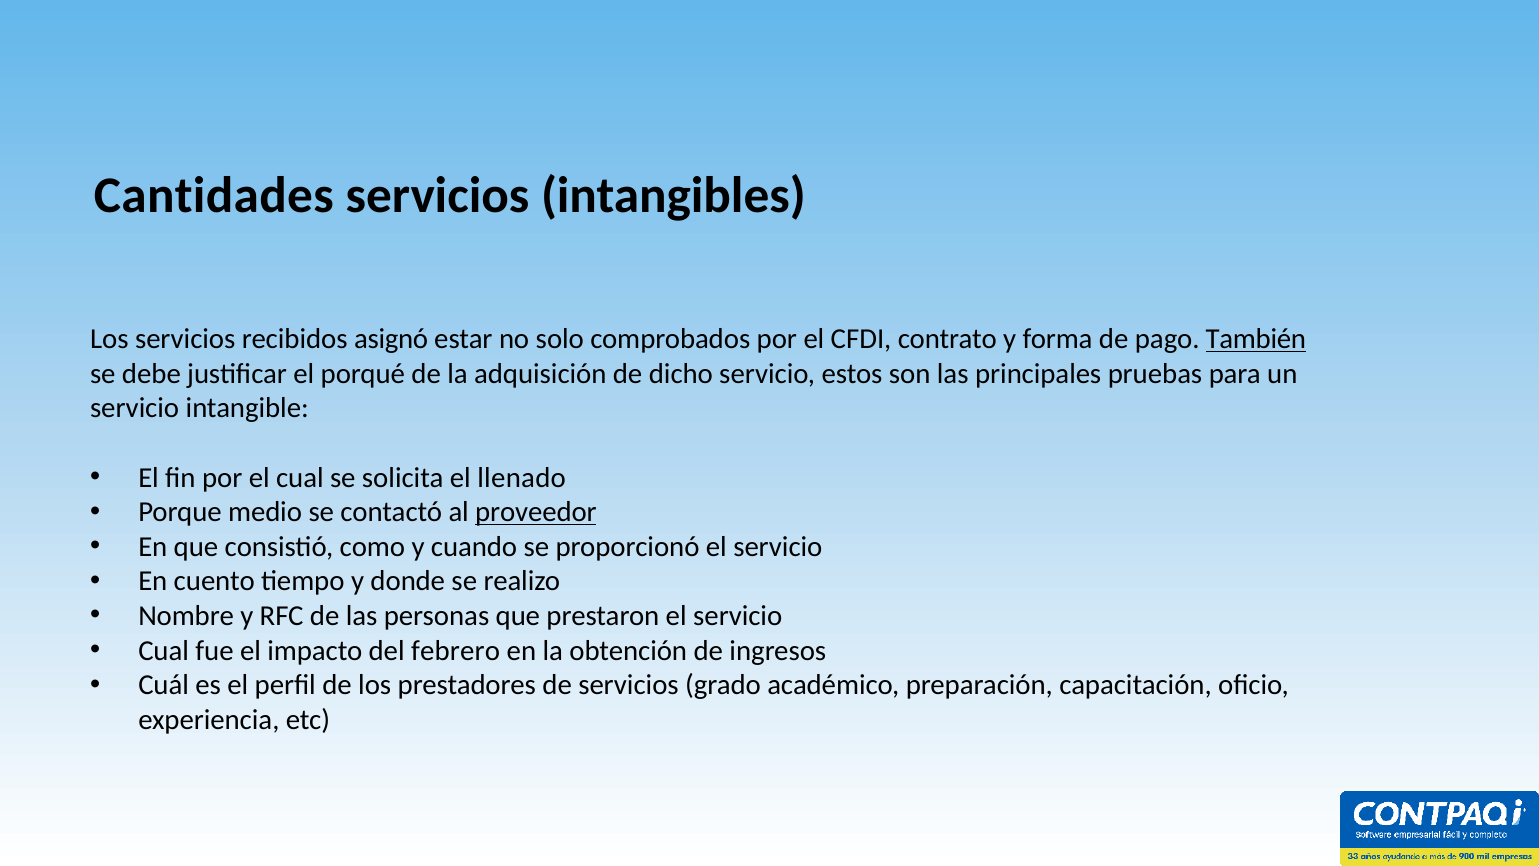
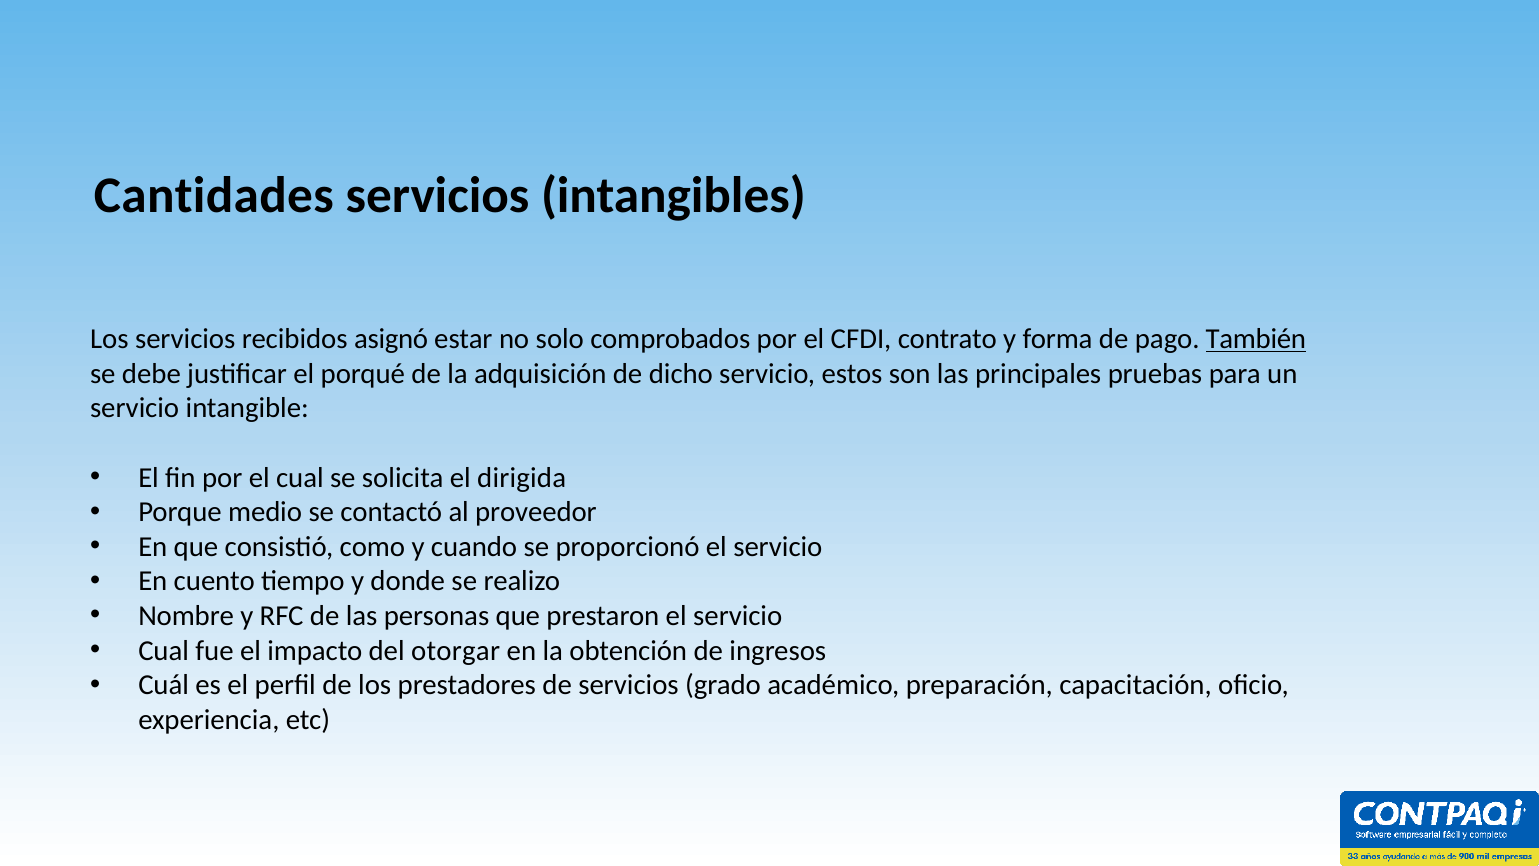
llenado: llenado -> dirigida (522, 477)
proveedor underline: present -> none (536, 512)
febrero: febrero -> otorgar (456, 650)
